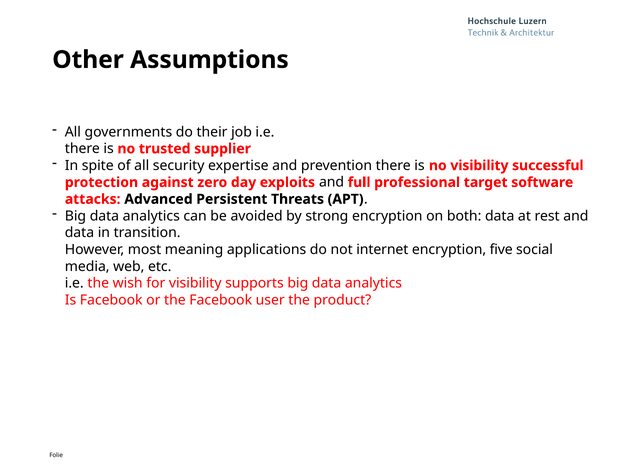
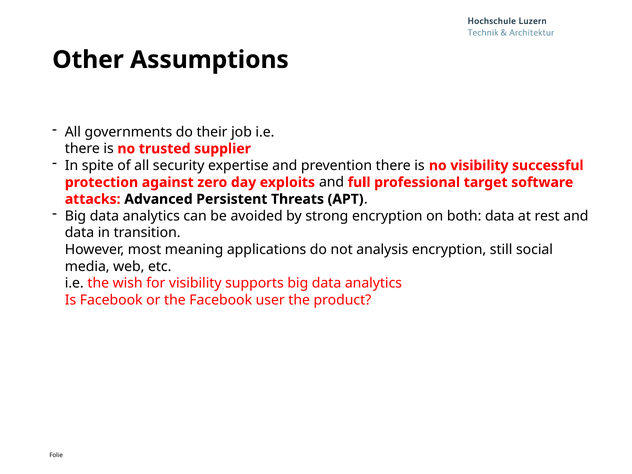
internet: internet -> analysis (382, 250)
five: five -> still (501, 250)
